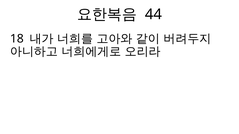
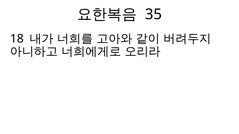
44: 44 -> 35 (153, 14)
